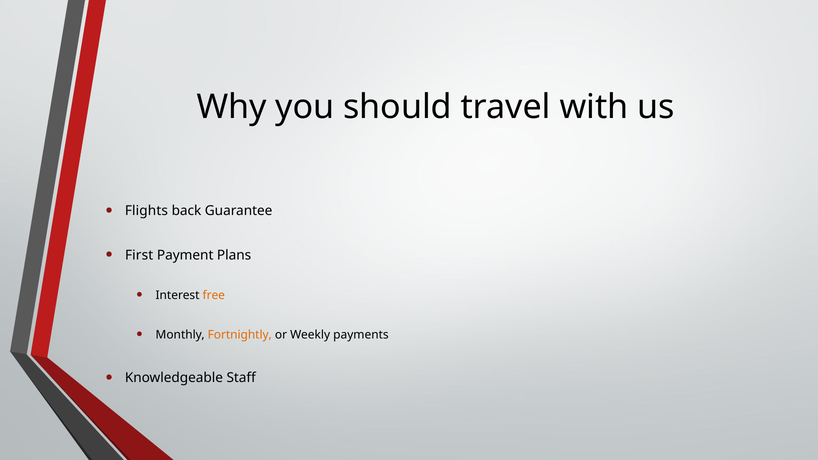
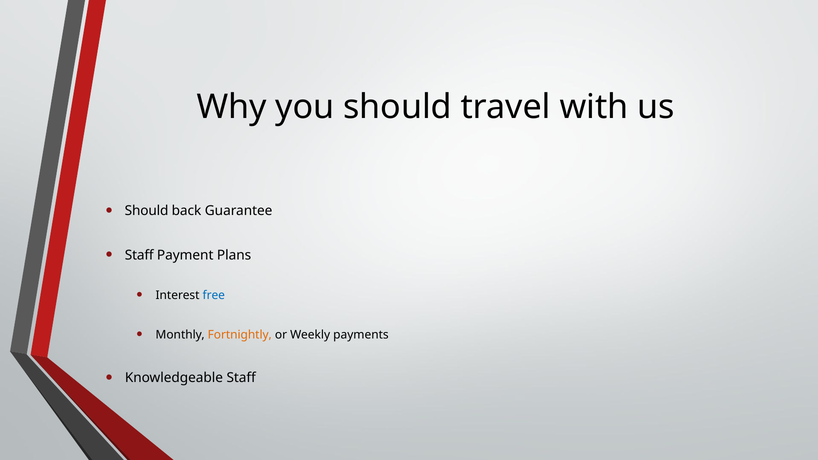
Flights: Flights -> Should (147, 211)
First: First -> Staff (139, 255)
free colour: orange -> blue (214, 295)
